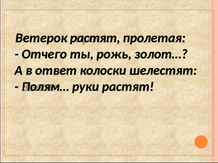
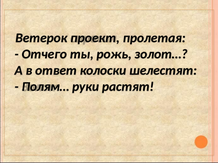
Ветерок растят: растят -> проект (95, 38)
